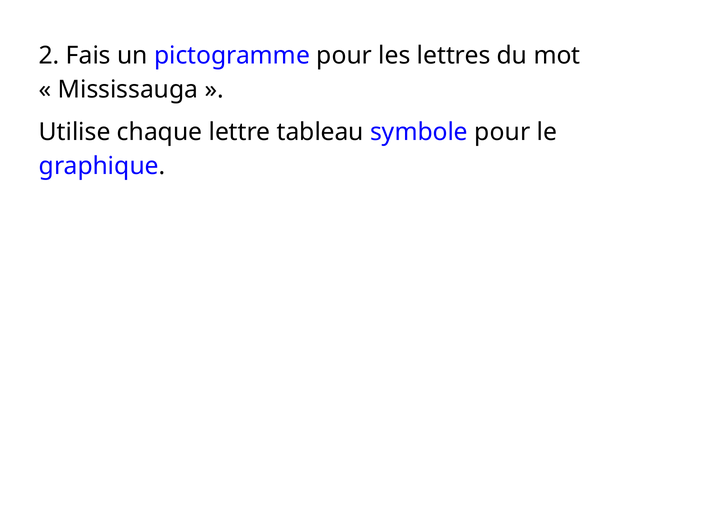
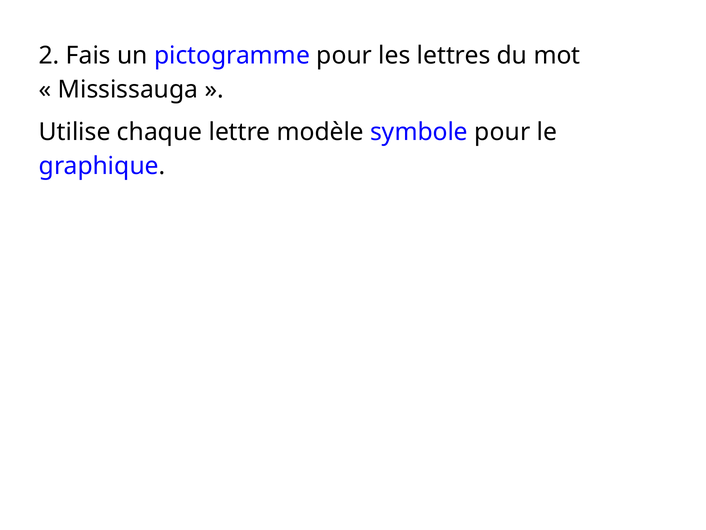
tableau: tableau -> modèle (320, 132)
